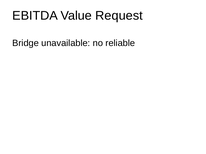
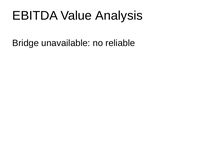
Request: Request -> Analysis (119, 16)
